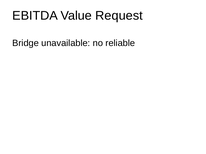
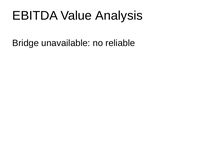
Request: Request -> Analysis (119, 16)
